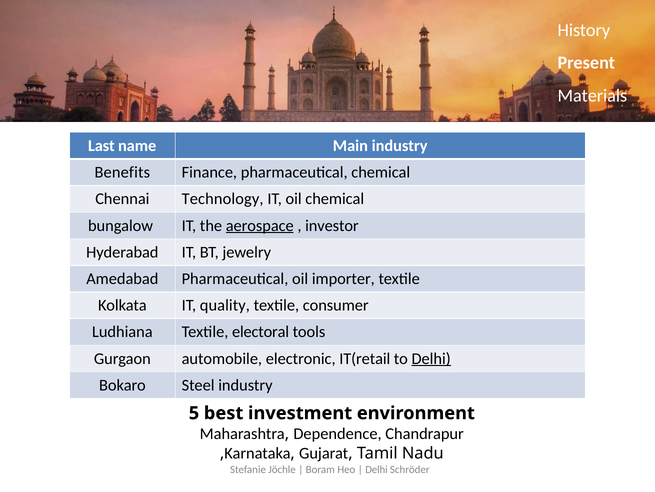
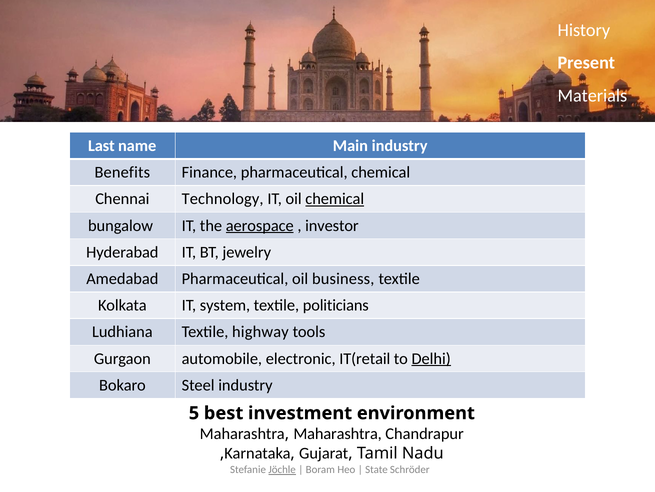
chemical underline: none -> present (335, 199)
importer: importer -> business (343, 278)
quality: quality -> system (225, 305)
consumer: consumer -> politicians (336, 305)
electoral: electoral -> highway (260, 332)
Dependence: Dependence -> Maharashtra (338, 433)
Jöchle underline: none -> present (282, 469)
Delhi: Delhi -> State (376, 469)
